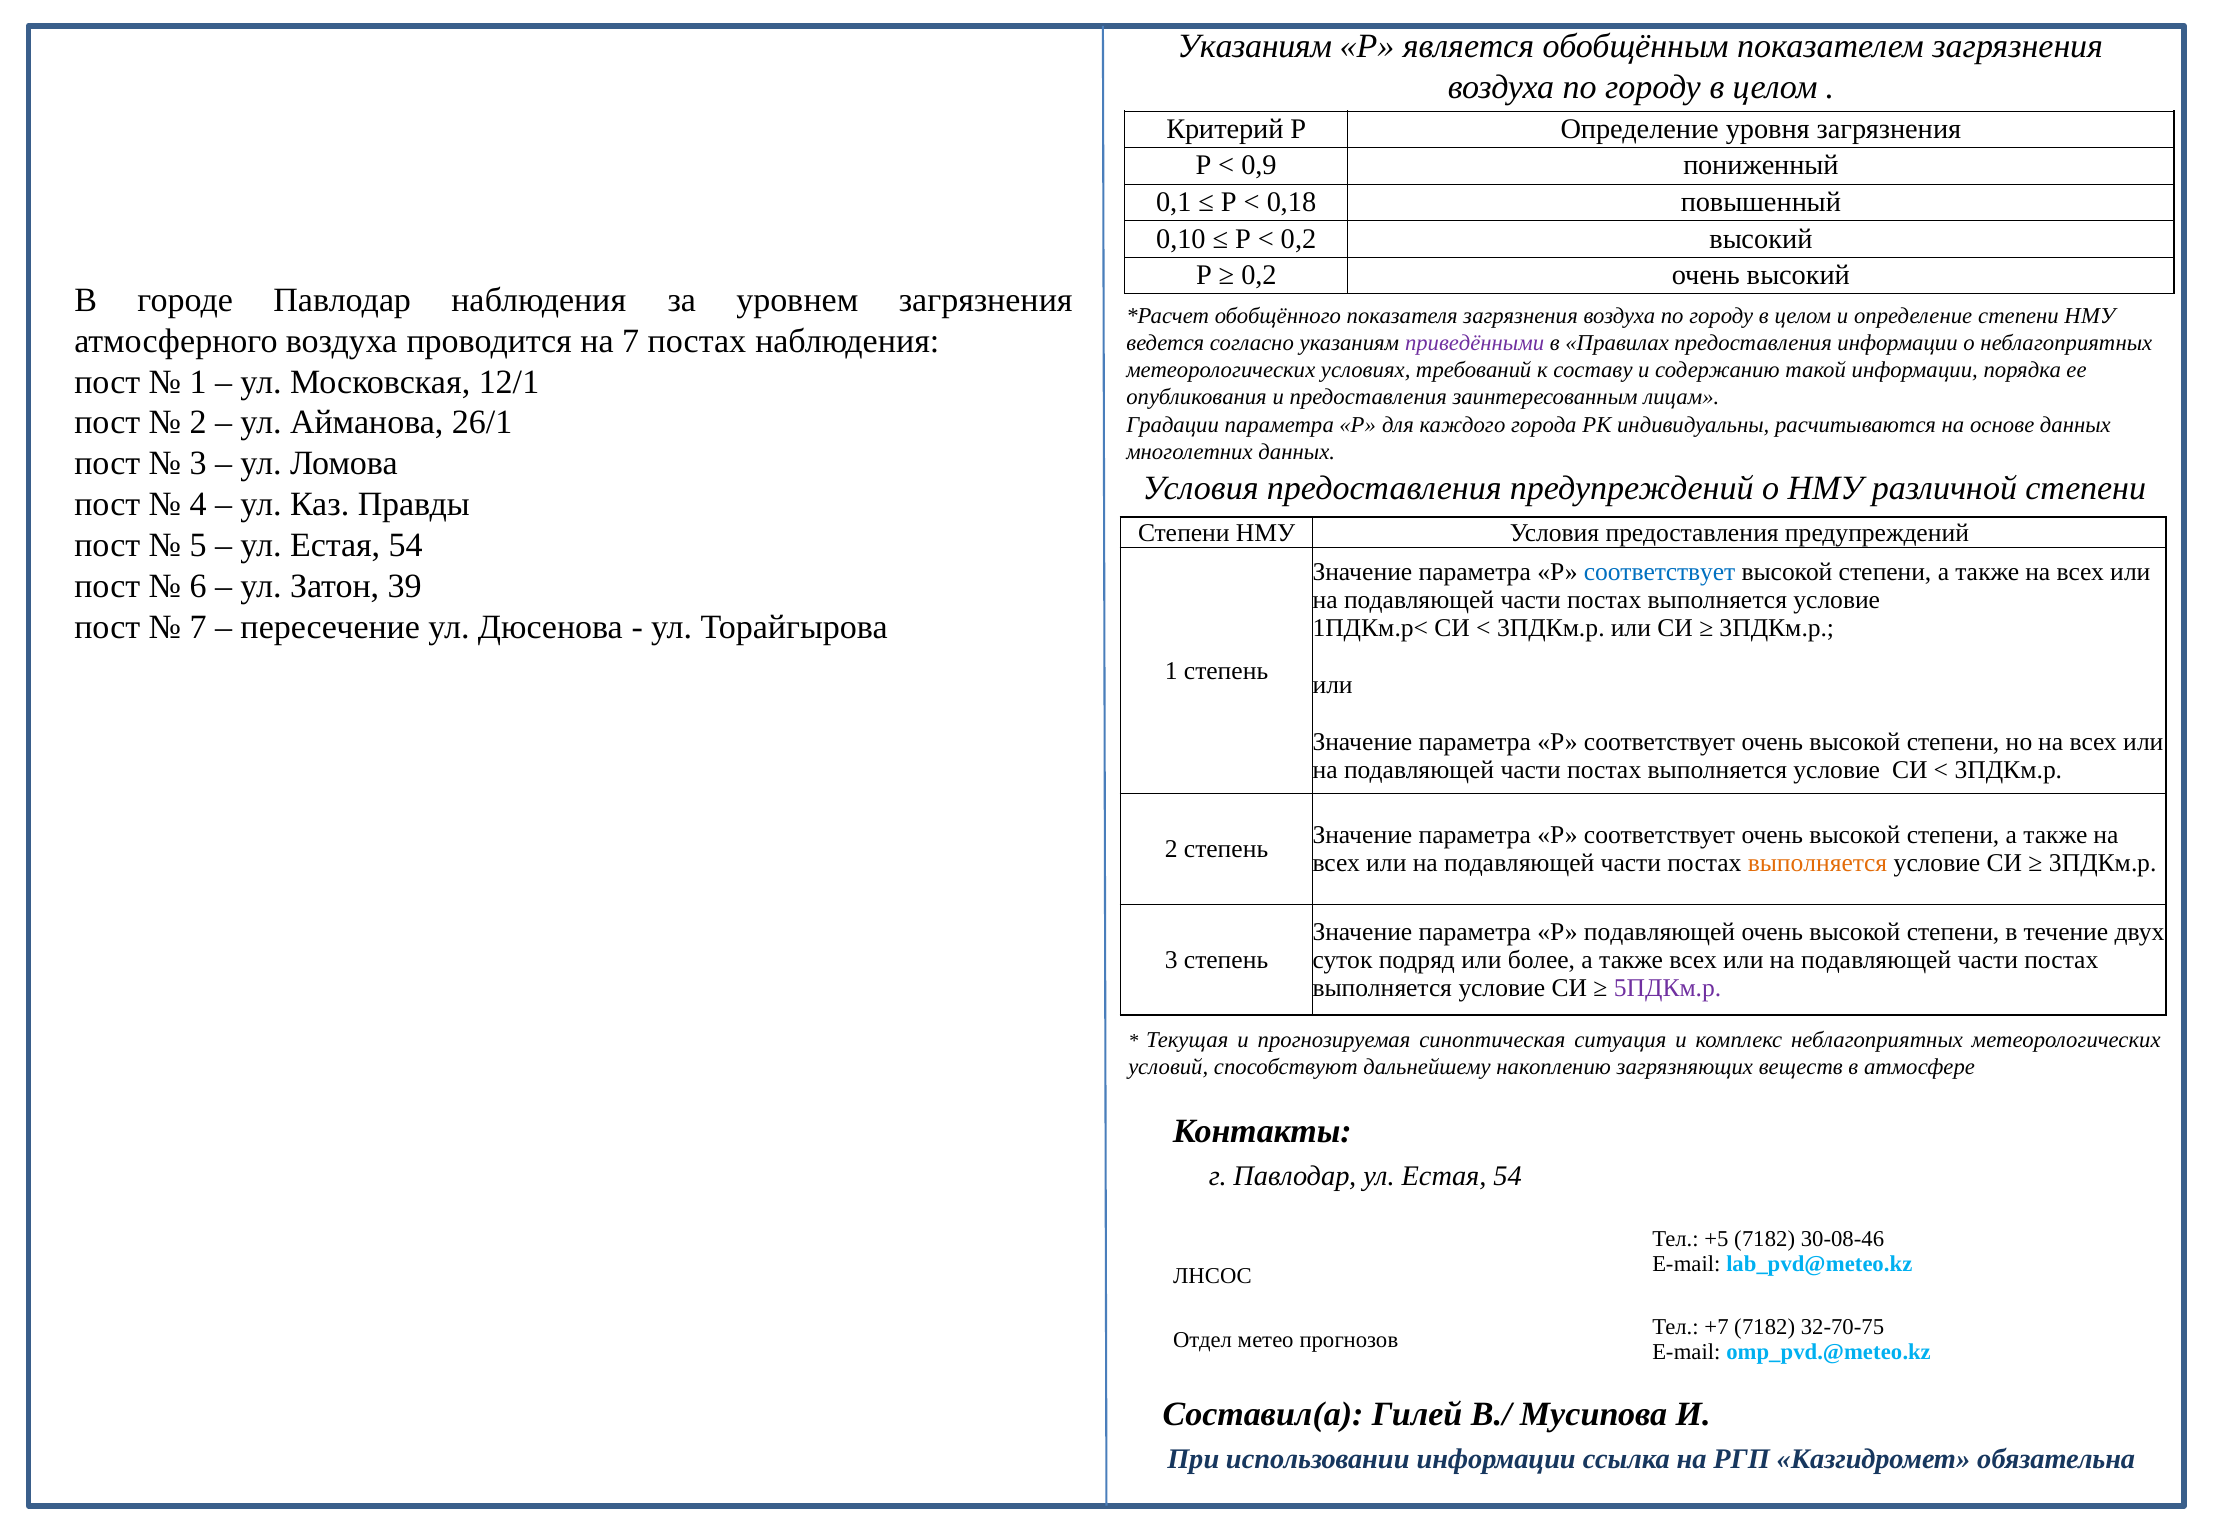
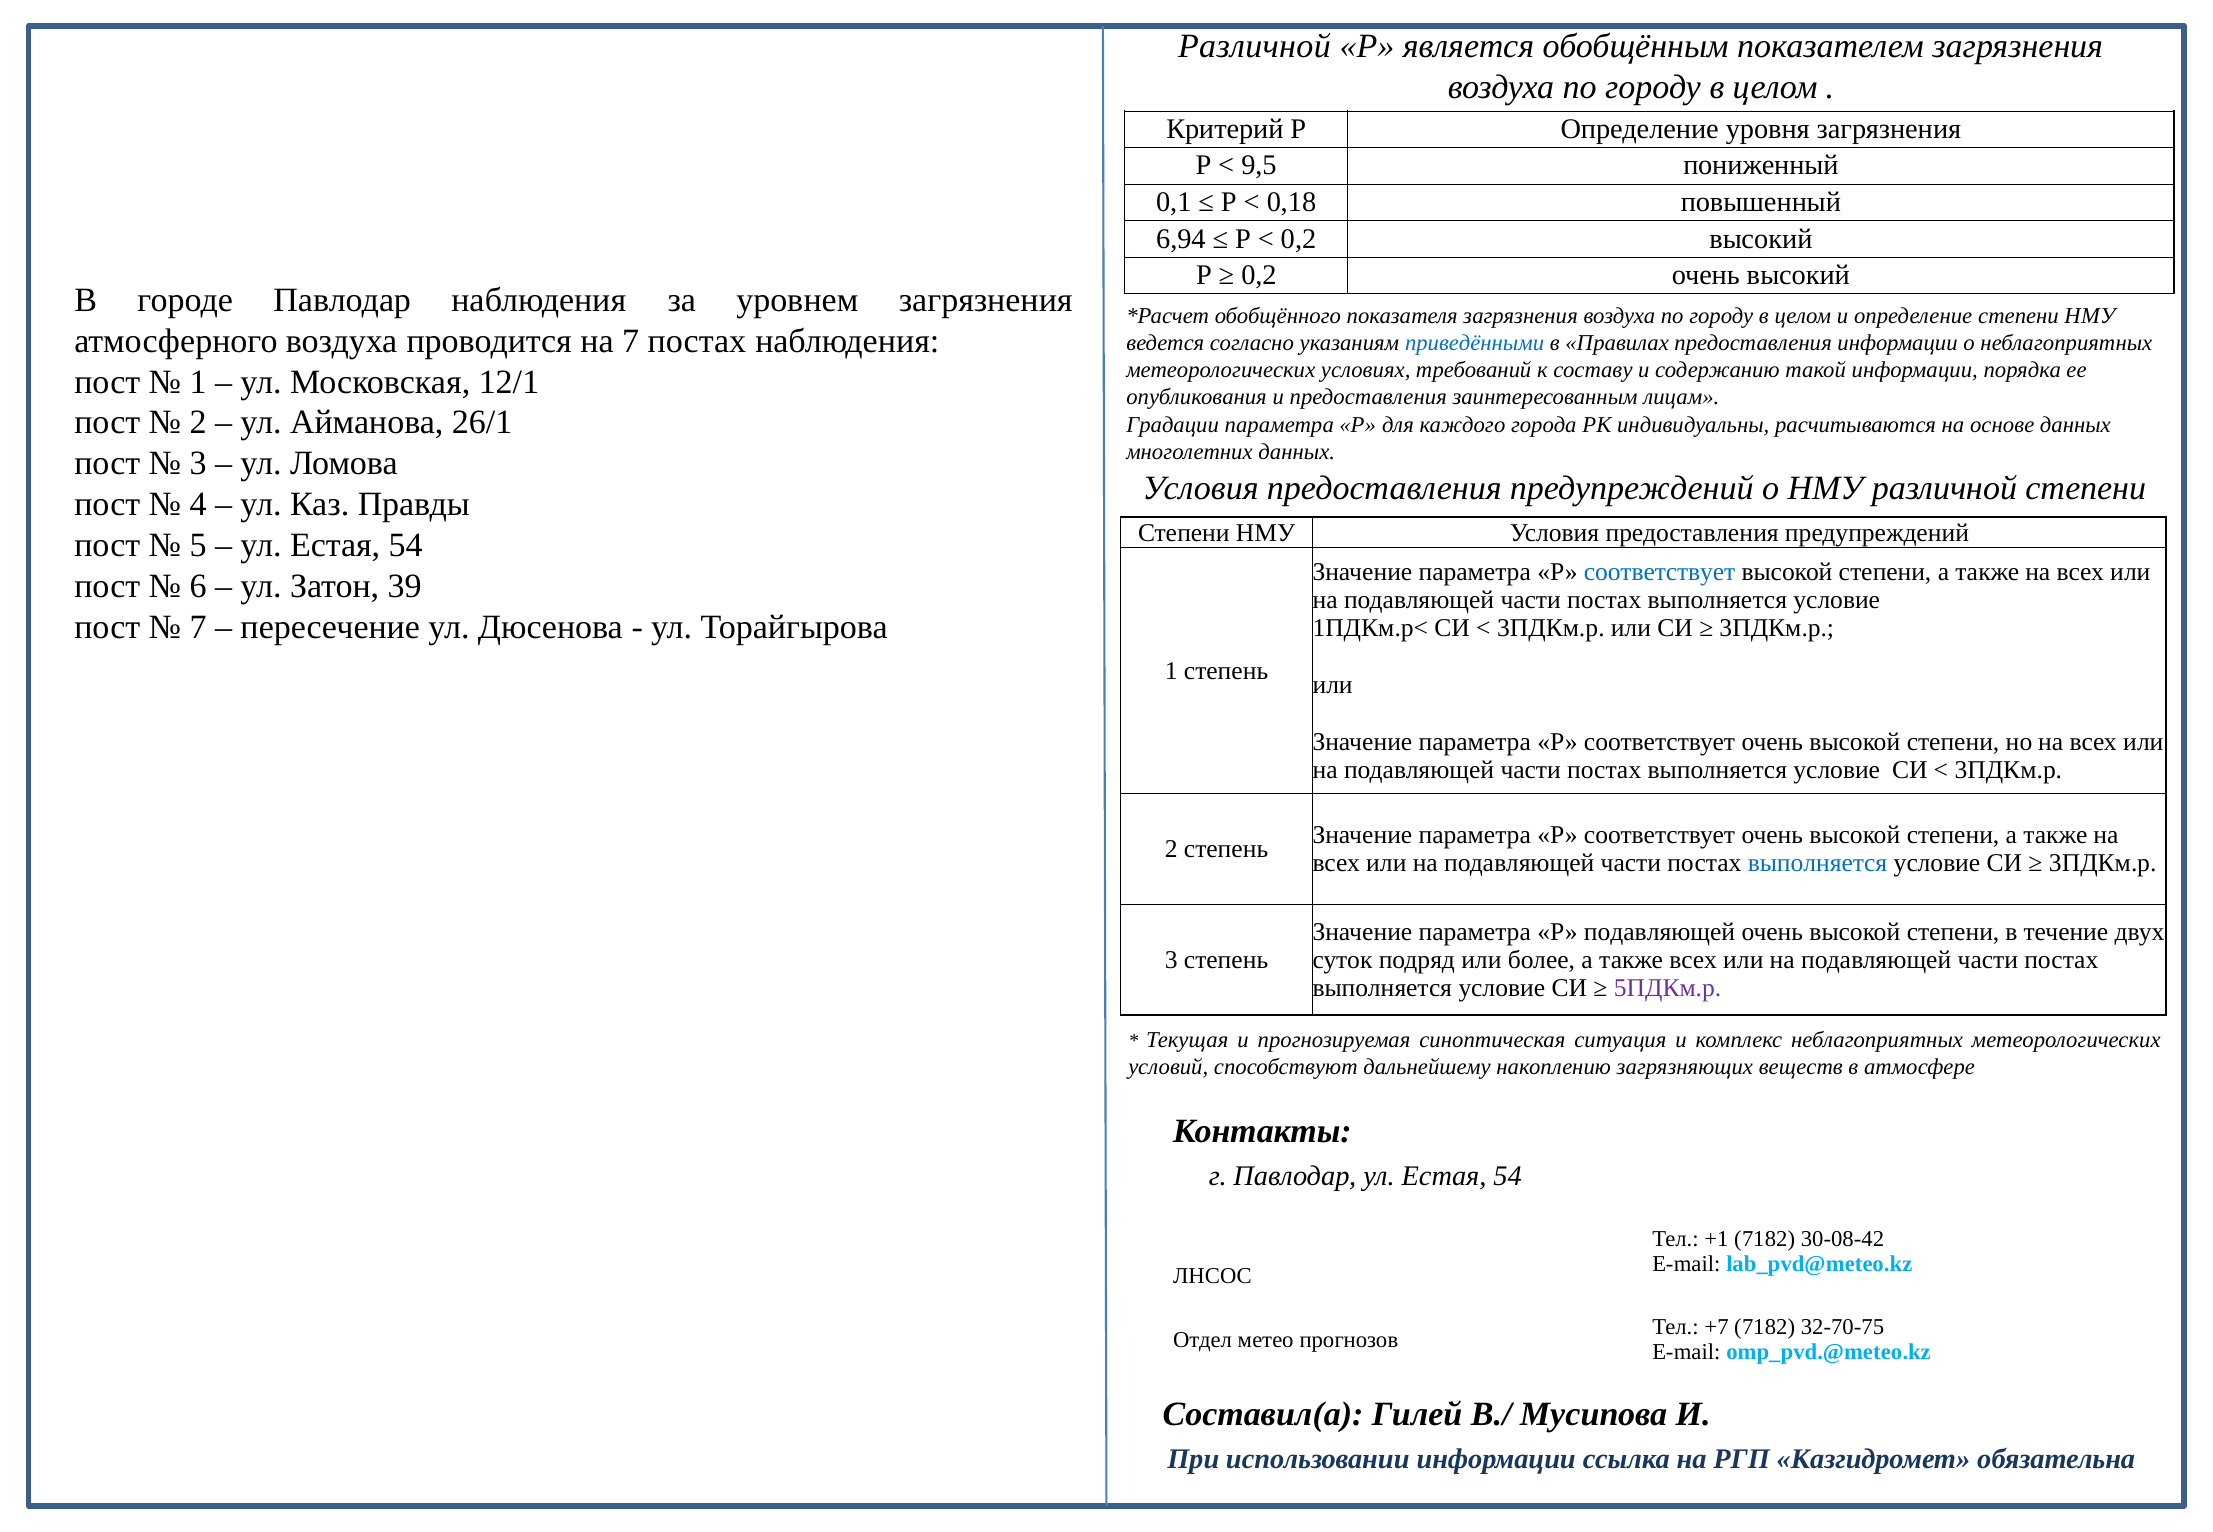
Указаниям: Указаниям -> Различной (1254, 47)
0,9: 0,9 -> 9,5 (1259, 166)
0,10: 0,10 -> 6,94 (1181, 239)
приведёнными colour: purple -> blue (1475, 343)
выполняется colour: orange -> blue (1817, 863)
+5: +5 -> +1 (1716, 1239)
30-08-46: 30-08-46 -> 30-08-42 (1842, 1239)
